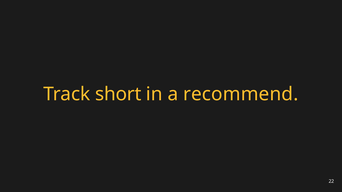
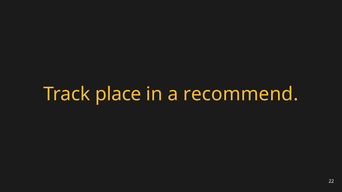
short: short -> place (118, 94)
